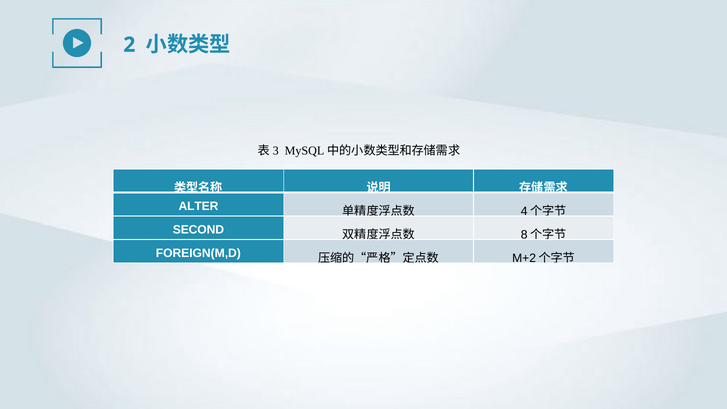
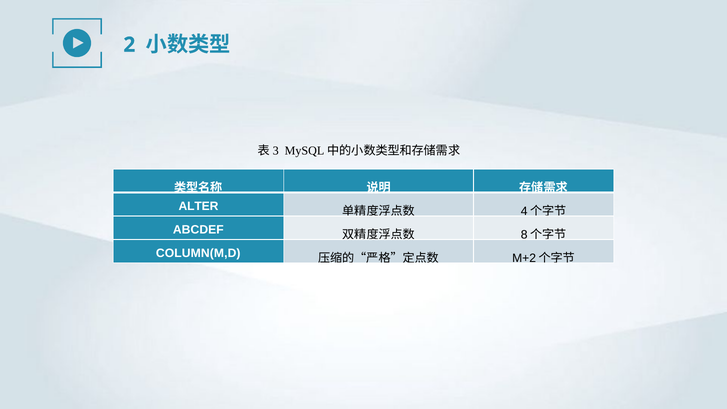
SECOND: SECOND -> ABCDEF (198, 230)
FOREIGN(M,D: FOREIGN(M,D -> COLUMN(M,D (198, 253)
